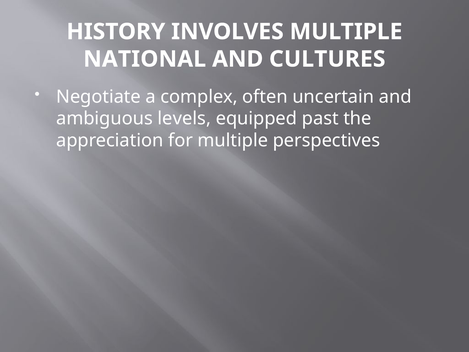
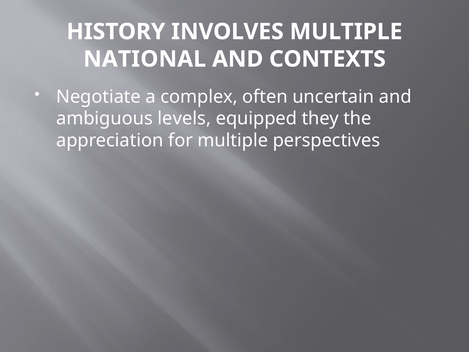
CULTURES: CULTURES -> CONTEXTS (327, 59)
past: past -> they (320, 119)
